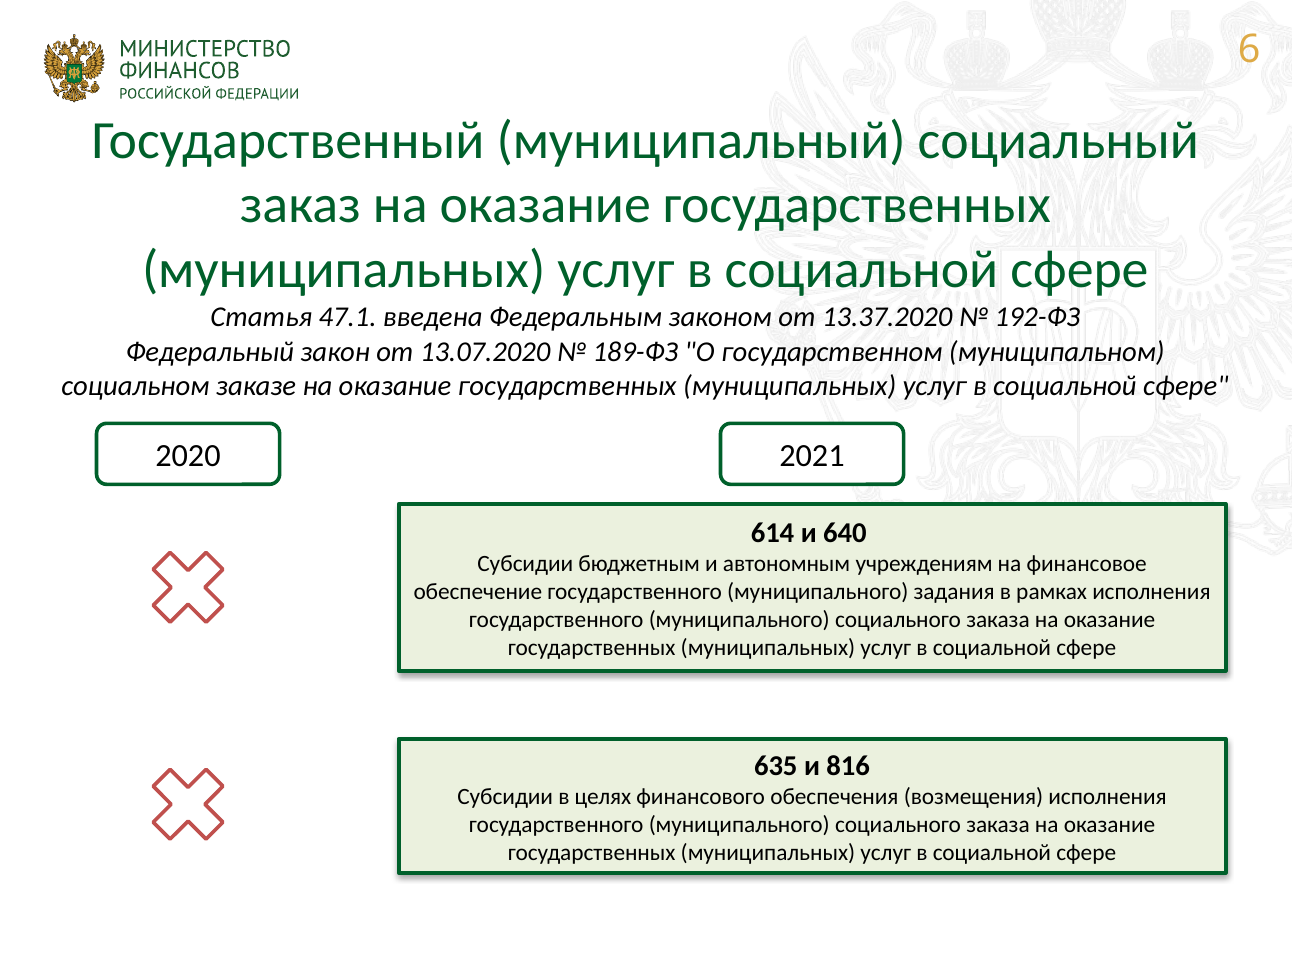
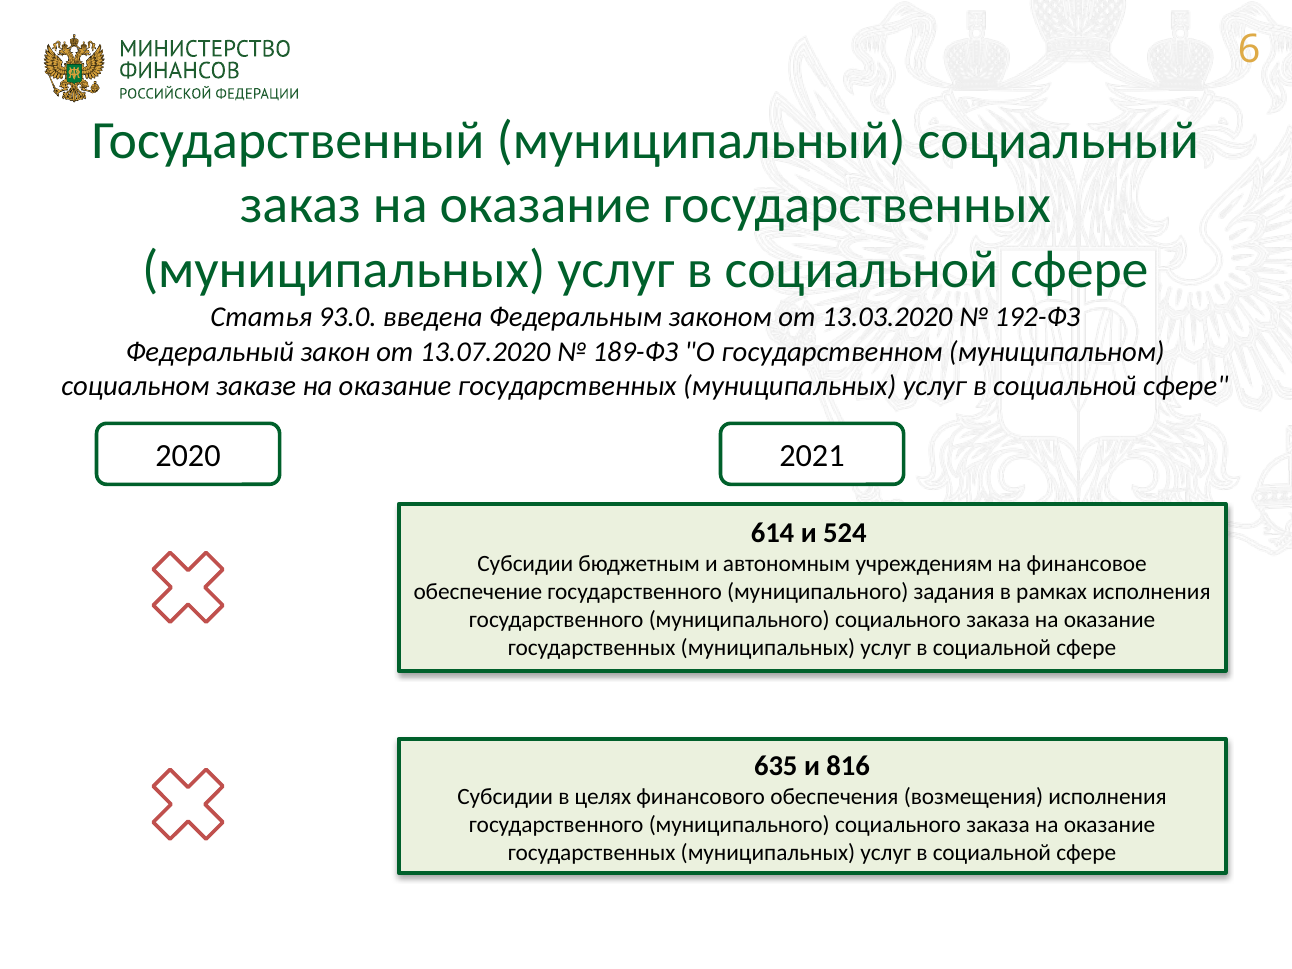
47.1: 47.1 -> 93.0 (348, 317)
13.37.2020: 13.37.2020 -> 13.03.2020 (887, 317)
640: 640 -> 524 (845, 533)
